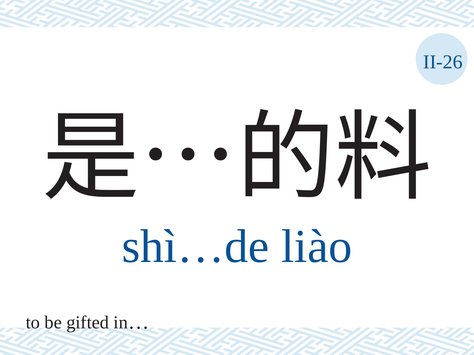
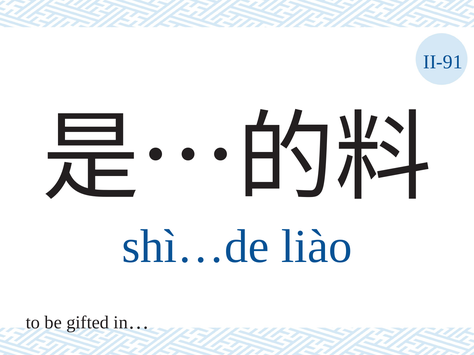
II-26: II-26 -> II-91 (443, 62)
